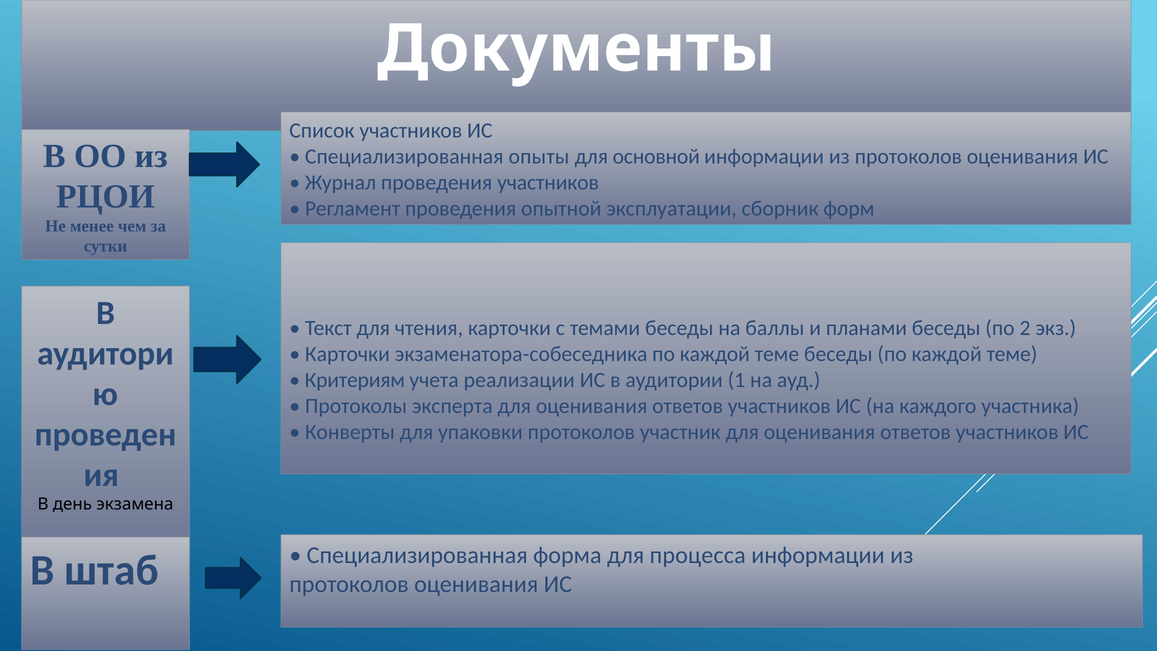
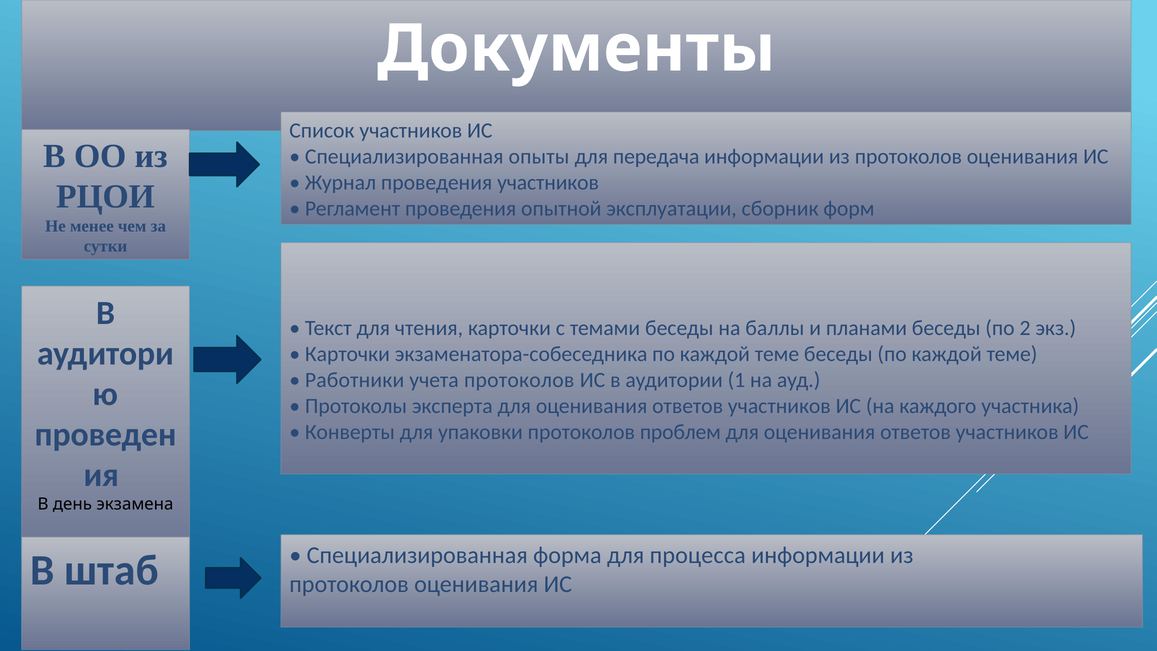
основной: основной -> передача (656, 157)
Критериям: Критериям -> Работники (355, 380)
учета реализации: реализации -> протоколов (519, 380)
участник: участник -> проблем (680, 432)
